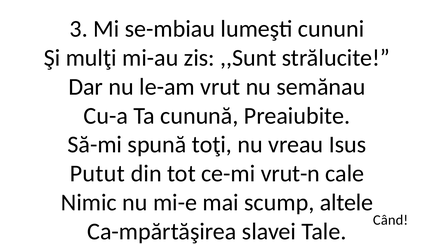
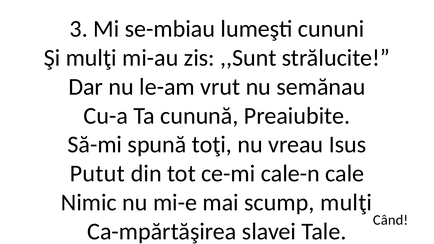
vrut-n: vrut-n -> cale-n (290, 174)
scump altele: altele -> mulţi (346, 203)
